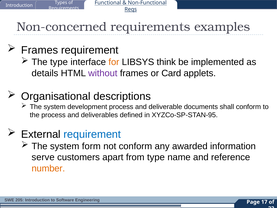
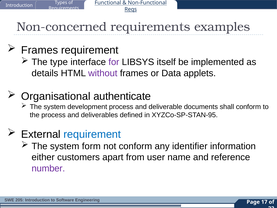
for colour: orange -> purple (114, 62)
think: think -> itself (166, 62)
Card: Card -> Data (171, 73)
descriptions: descriptions -> authenticate (122, 96)
awarded: awarded -> identifier (190, 146)
serve: serve -> either (43, 157)
from type: type -> user (156, 157)
number colour: orange -> purple (48, 168)
